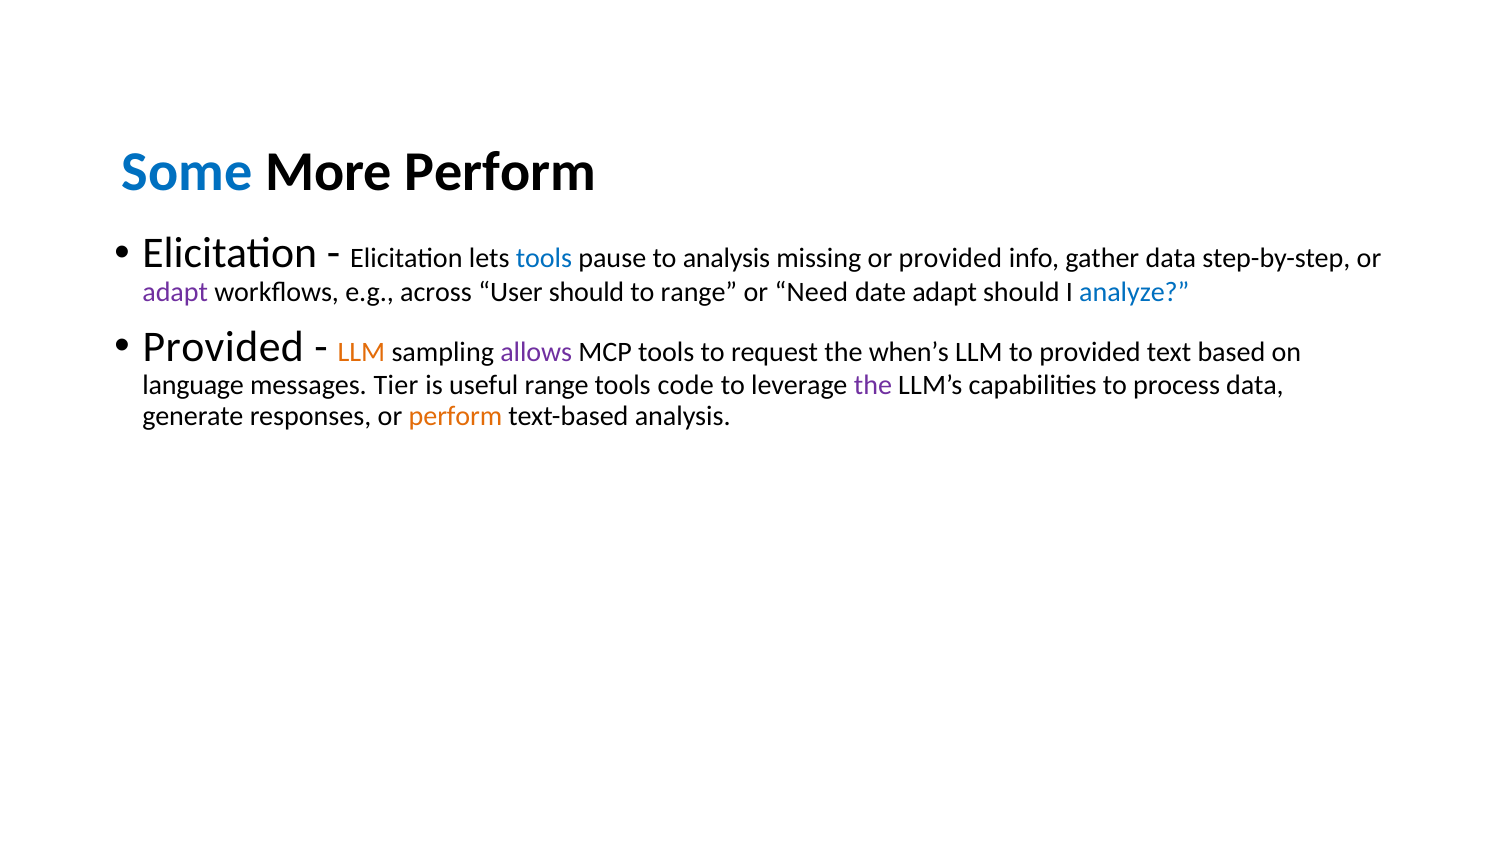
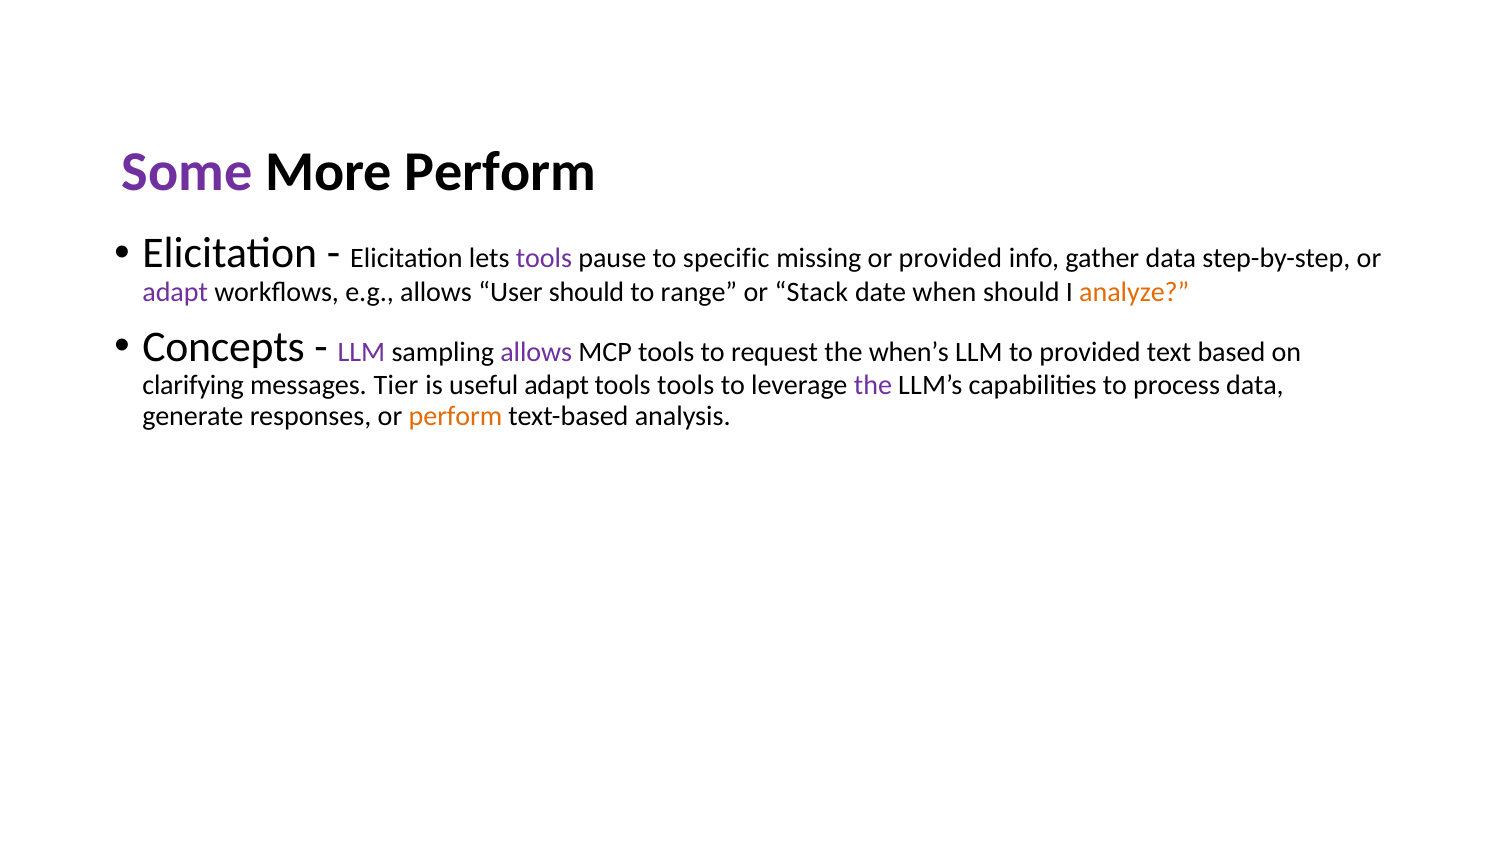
Some colour: blue -> purple (187, 172)
tools colour: blue -> purple (544, 259)
to analysis: analysis -> specific (726, 259)
e.g across: across -> allows (436, 292)
Need: Need -> Stack (811, 292)
date adapt: adapt -> when (944, 292)
analyze colour: blue -> orange (1134, 292)
Provided: Provided -> Concepts (224, 347)
LLM colour: orange -> purple (361, 352)
language: language -> clarifying (193, 386)
useful range: range -> adapt (557, 386)
tools code: code -> tools (686, 386)
